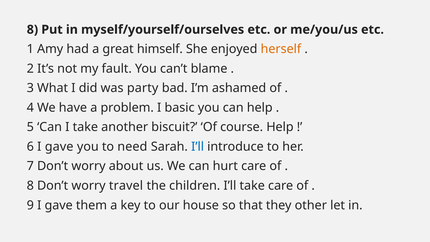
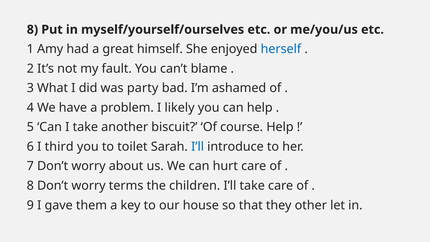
herself colour: orange -> blue (281, 49)
basic: basic -> likely (180, 108)
6 I gave: gave -> third (59, 147)
need: need -> toilet (132, 147)
travel: travel -> terms (126, 186)
